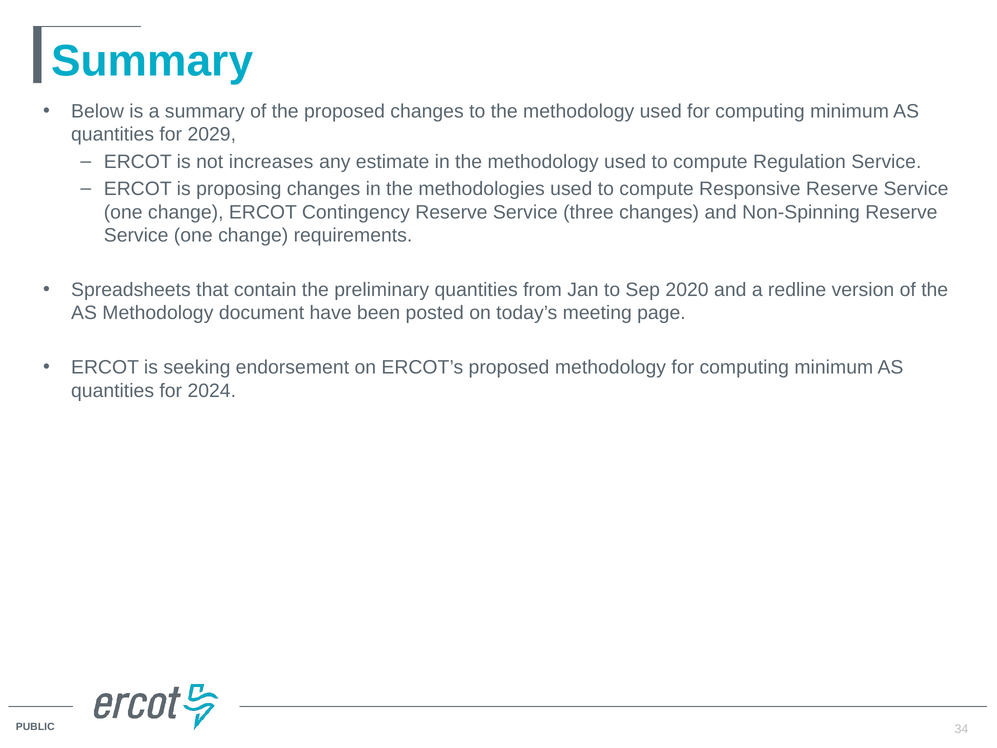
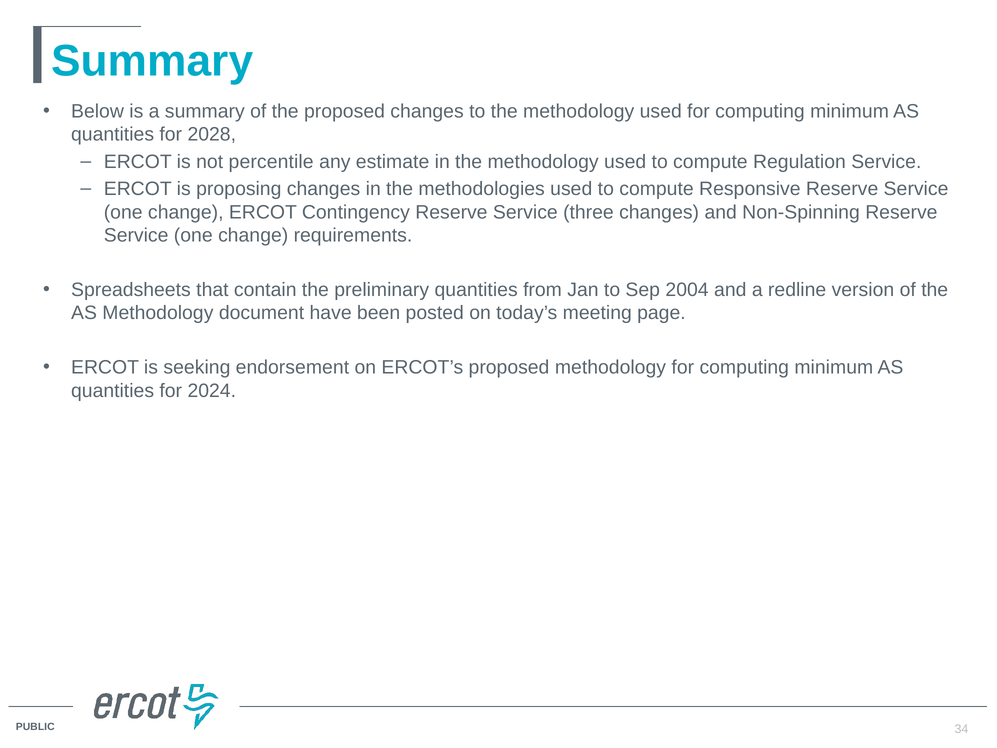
2029: 2029 -> 2028 (212, 134)
increases: increases -> percentile (271, 162)
2020: 2020 -> 2004 (687, 290)
